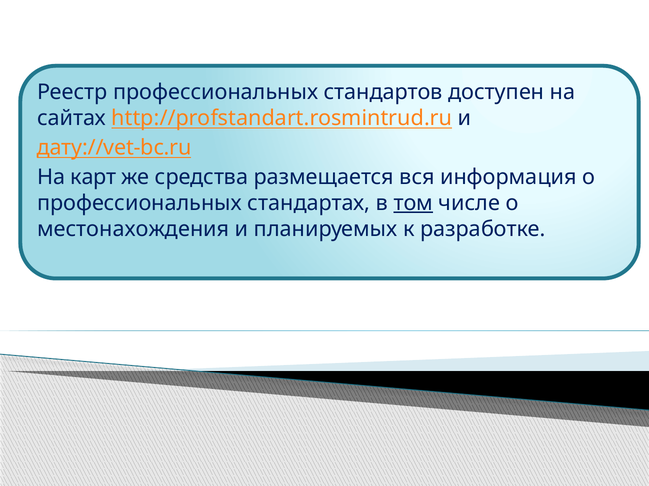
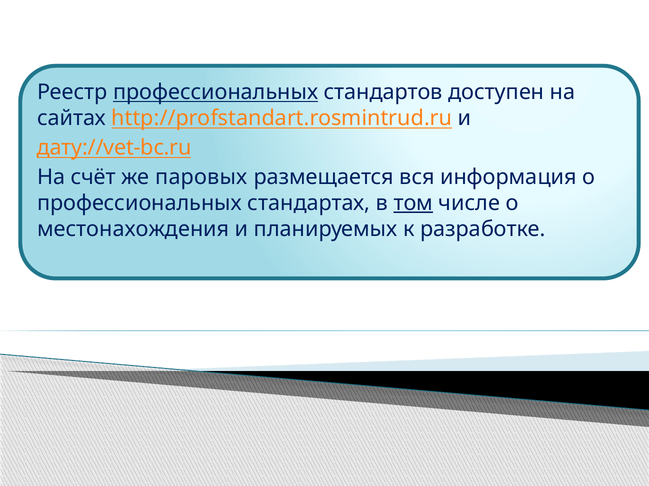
профессиональных underline: none -> present (216, 92)
карт: карт -> счёт (93, 177)
средства: средства -> паровых (201, 177)
